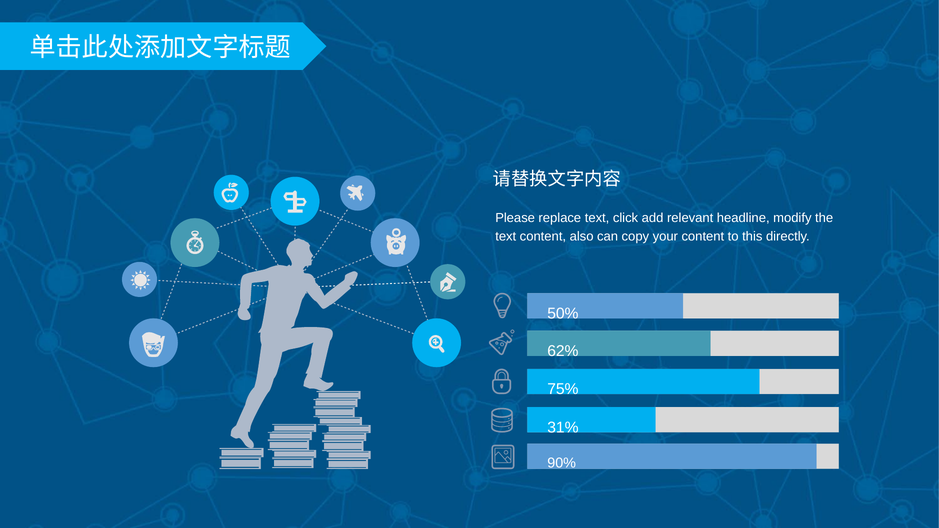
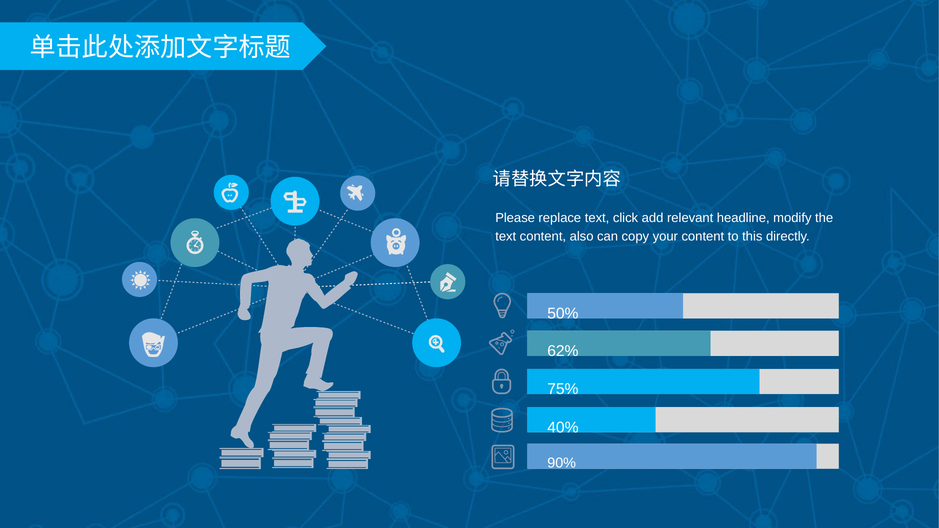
31%: 31% -> 40% (563, 428)
